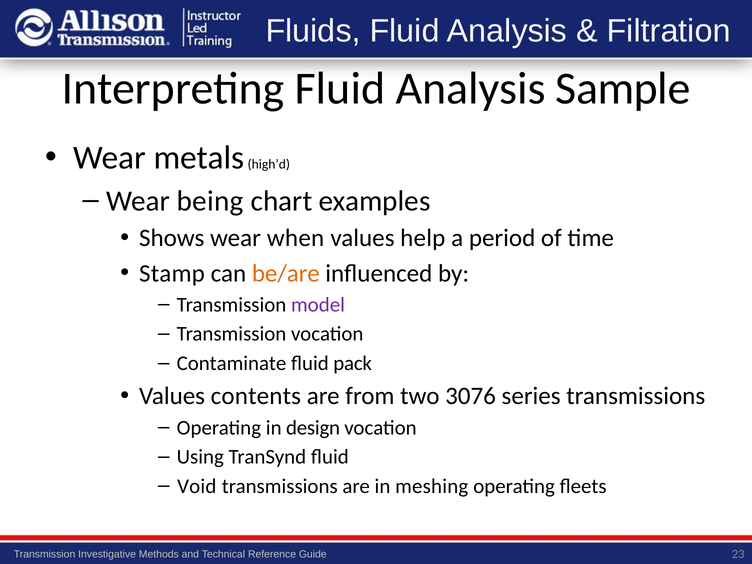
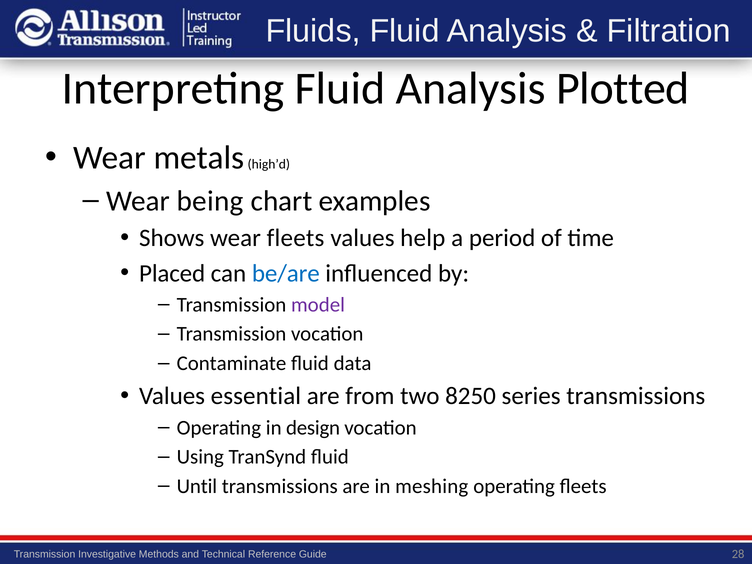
Sample: Sample -> Plotted (623, 89)
wear when: when -> fleets (296, 238)
Stamp: Stamp -> Placed (172, 273)
be/are colour: orange -> blue (286, 273)
pack: pack -> data (353, 363)
contents: contents -> essential (256, 396)
3076: 3076 -> 8250 (471, 396)
Void: Void -> Until (197, 486)
23: 23 -> 28 (738, 554)
